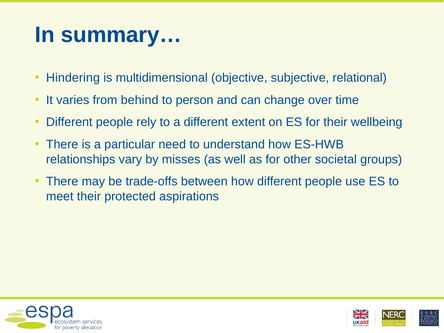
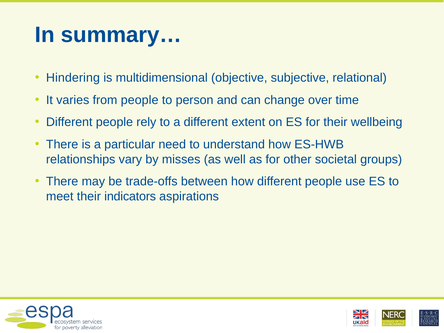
from behind: behind -> people (140, 100)
protected: protected -> indicators (130, 196)
